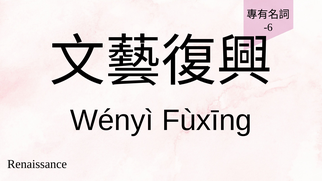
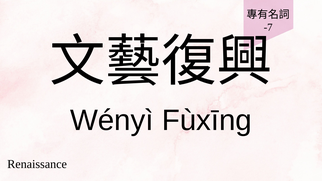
-6: -6 -> -7 (268, 27)
